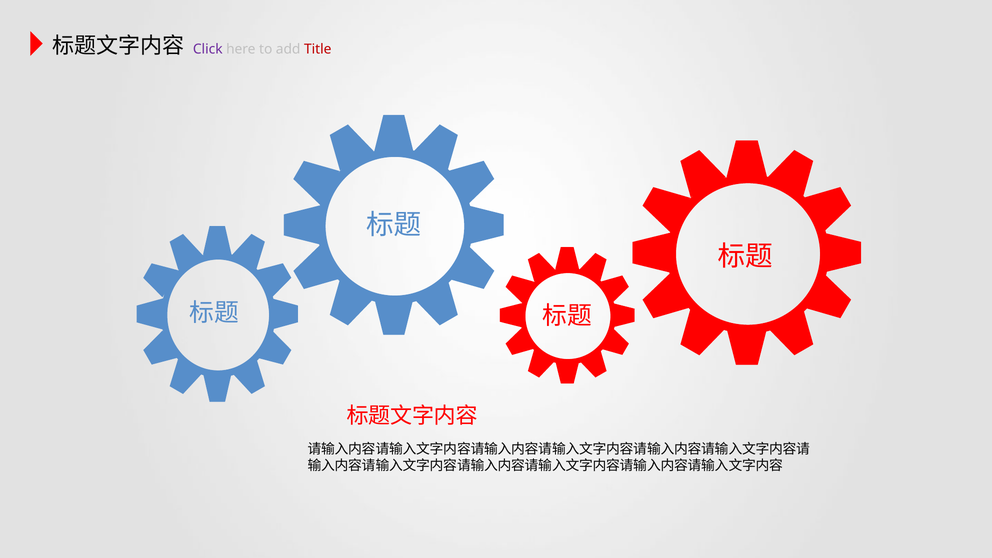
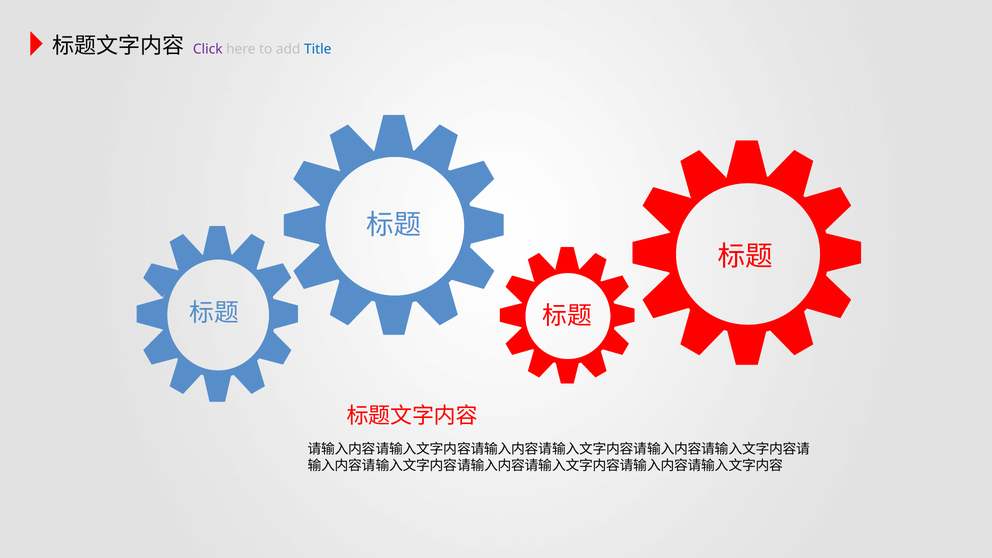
Title colour: red -> blue (318, 49)
